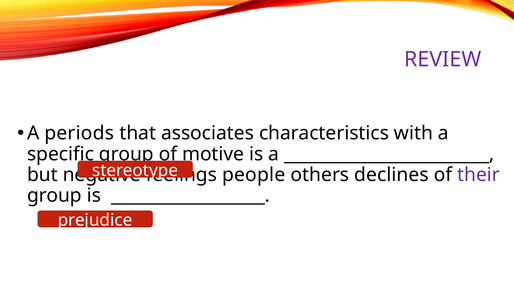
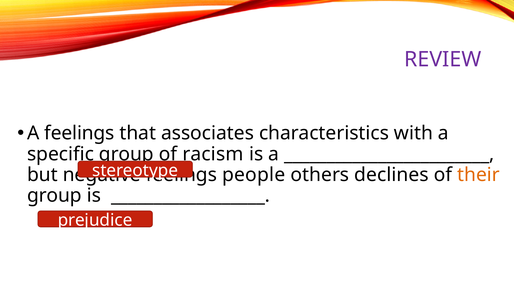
A periods: periods -> feelings (79, 133)
motive: motive -> racism (213, 154)
their colour: purple -> orange (479, 175)
